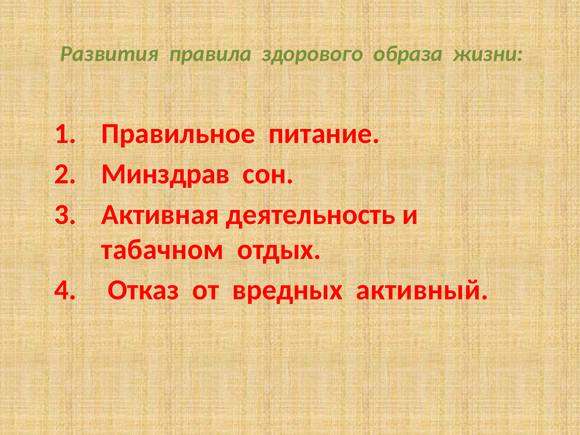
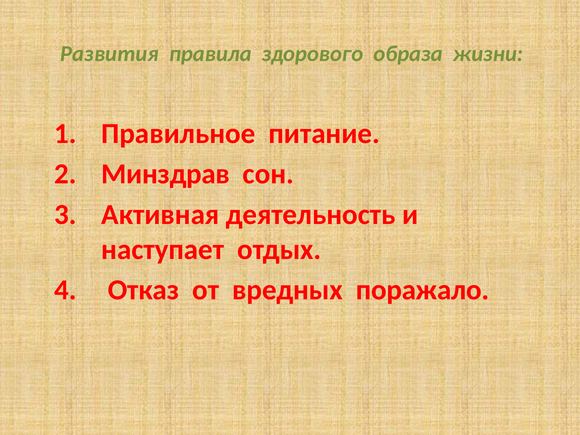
табачном: табачном -> наступает (163, 249)
активный: активный -> поражало (423, 290)
